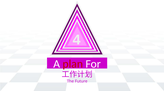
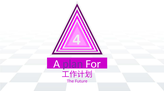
plan colour: red -> purple (73, 64)
